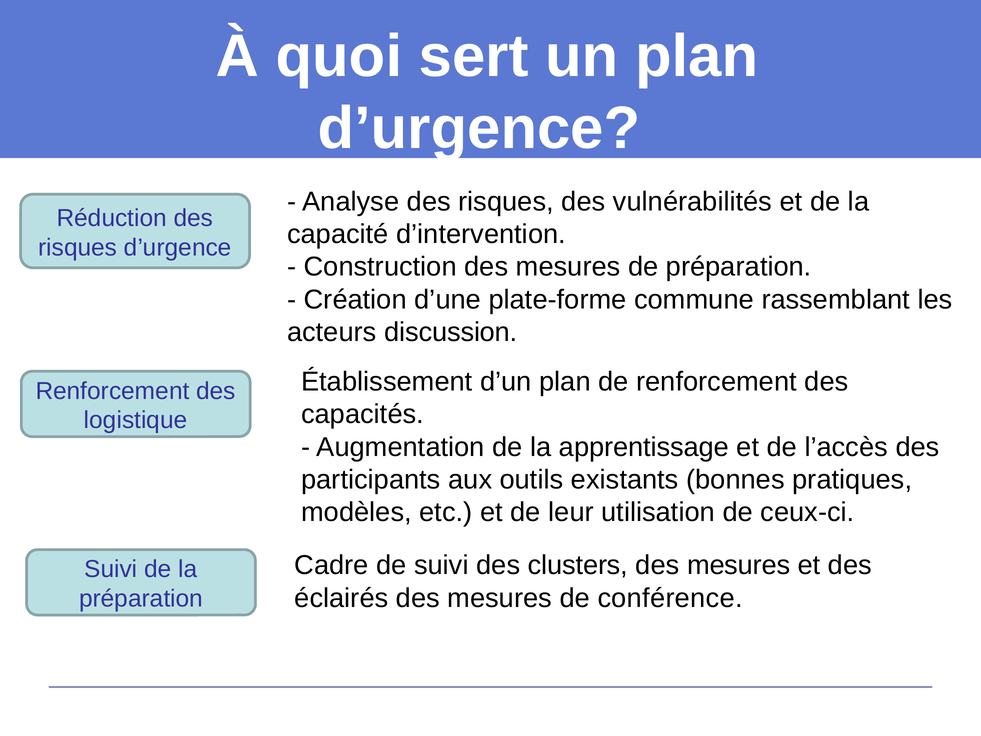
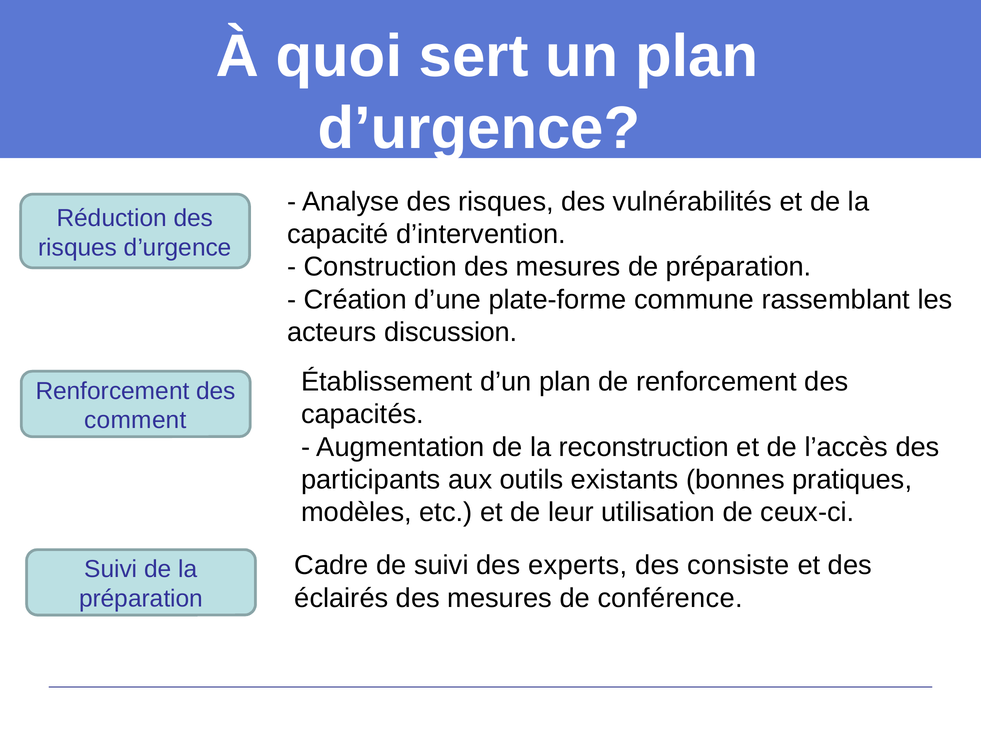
logistique: logistique -> comment (136, 420)
apprentissage: apprentissage -> reconstruction (644, 447)
clusters: clusters -> experts (578, 565)
mesures: mesures -> consiste (738, 565)
